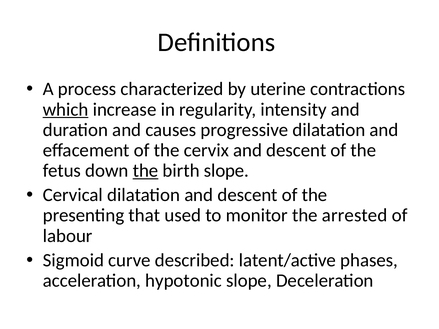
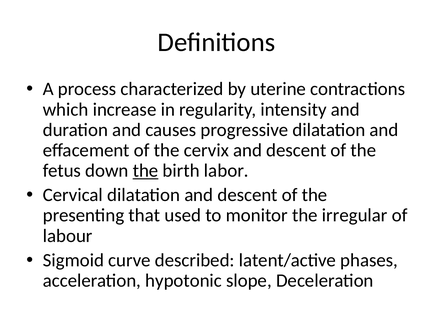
which underline: present -> none (66, 110)
birth slope: slope -> labor (226, 171)
arrested: arrested -> irregular (355, 216)
